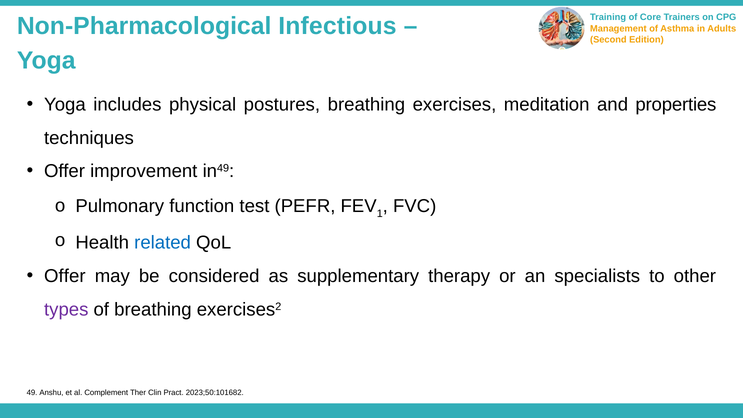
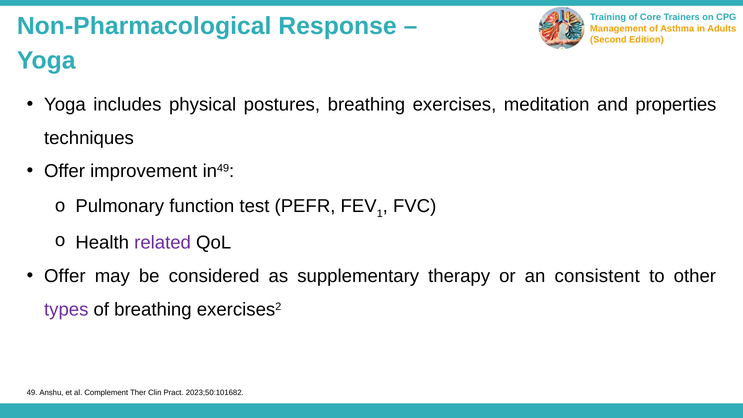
Infectious: Infectious -> Response (337, 26)
related colour: blue -> purple (163, 243)
specialists: specialists -> consistent (597, 276)
